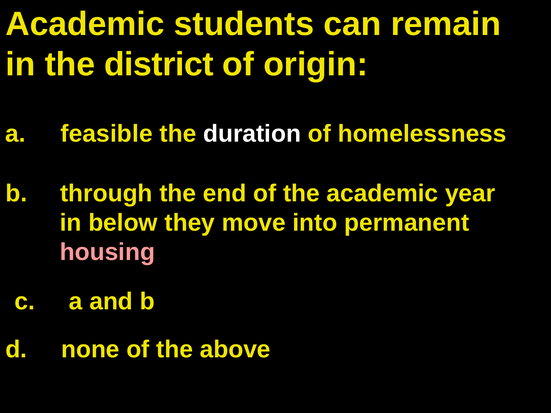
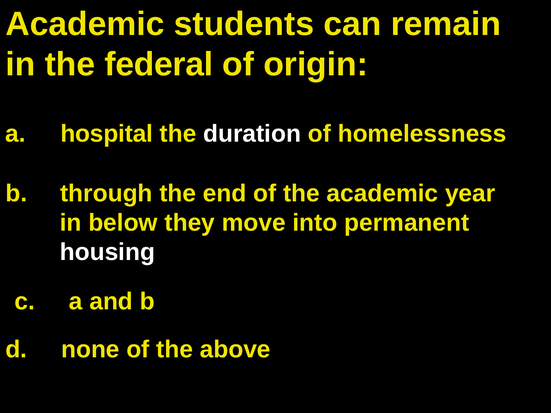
district: district -> federal (159, 64)
feasible: feasible -> hospital (107, 134)
housing colour: pink -> white (107, 252)
